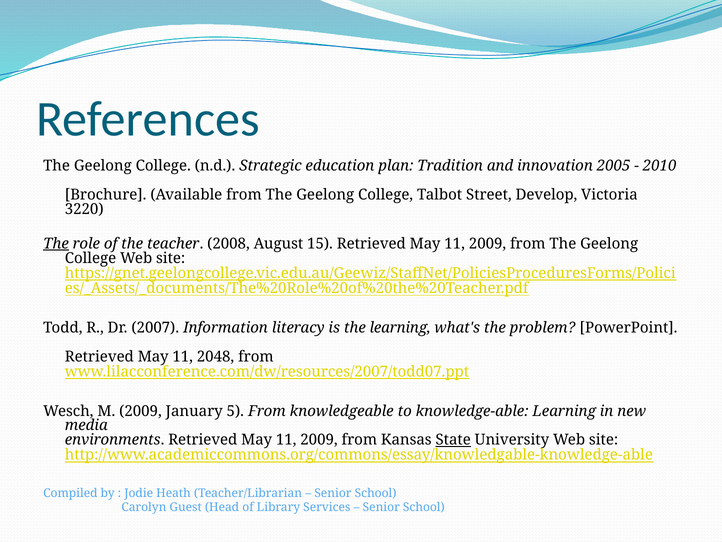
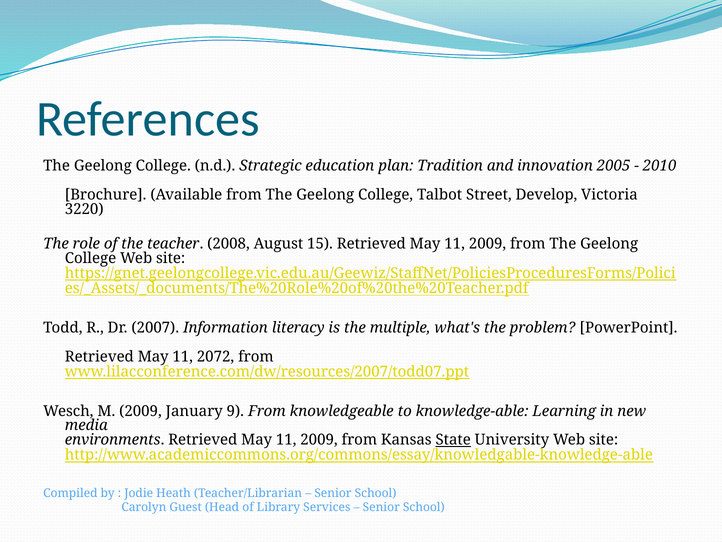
The underline: present -> none (56, 244)
the learning: learning -> multiple (400, 327)
2048: 2048 -> 2072 (216, 356)
5: 5 -> 9 (235, 411)
